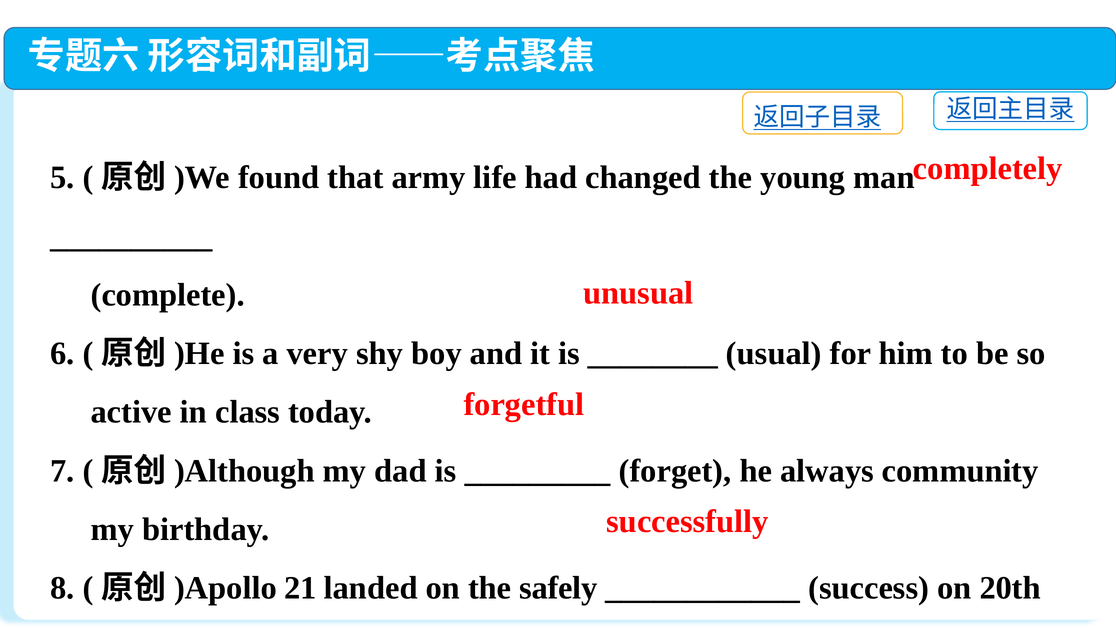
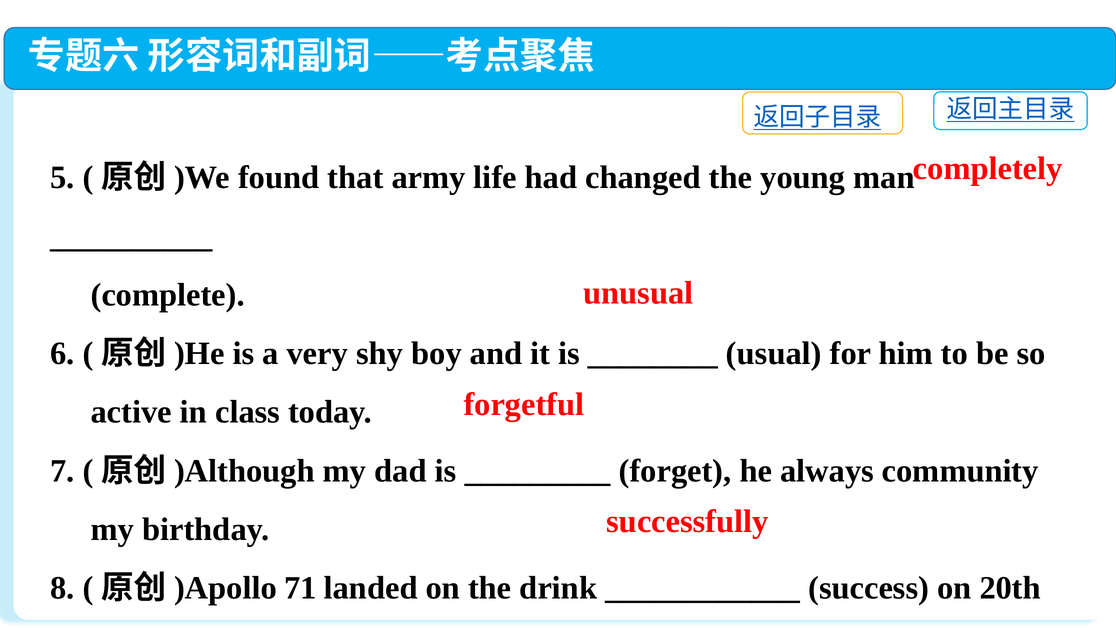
21: 21 -> 71 (300, 588)
safely: safely -> drink (558, 588)
